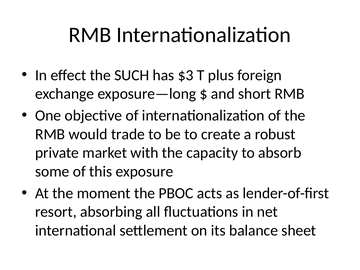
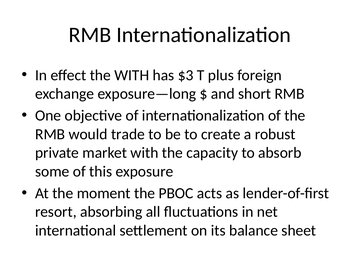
the SUCH: SUCH -> WITH (132, 75)
